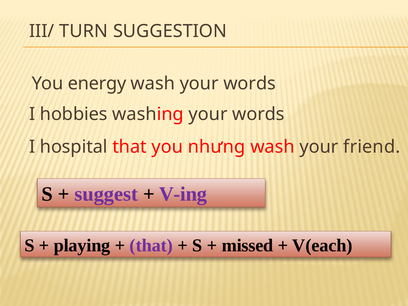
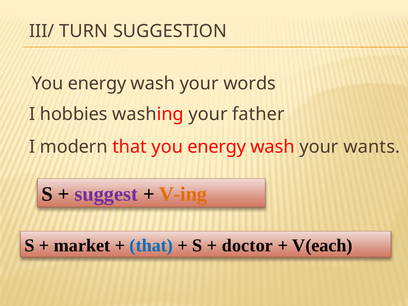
washing your words: words -> father (258, 114)
hospital: hospital -> modern (74, 147)
that you nhưng: nhưng -> energy (217, 147)
friend: friend -> wants (372, 147)
V-ing colour: purple -> orange (183, 194)
playing: playing -> market (82, 245)
that colour: purple -> blue (151, 245)
missed: missed -> doctor (247, 245)
